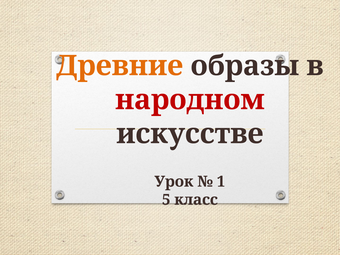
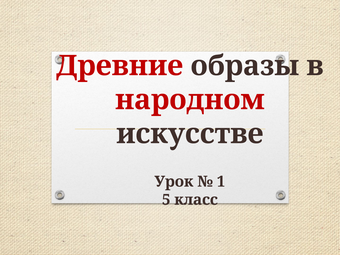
Древние colour: orange -> red (120, 66)
